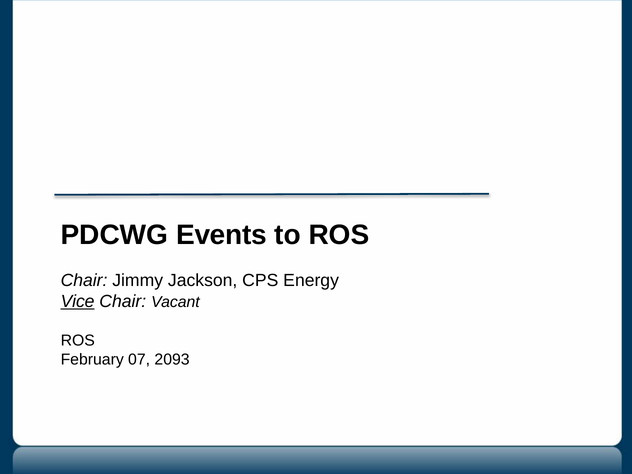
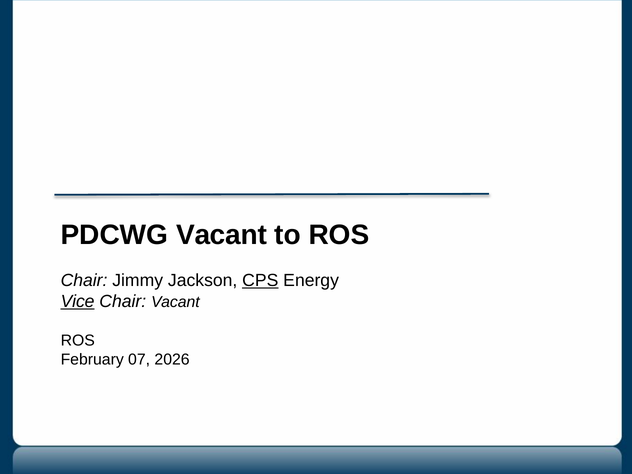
PDCWG Events: Events -> Vacant (221, 235)
CPS underline: none -> present (260, 281)
2093: 2093 -> 2026 (172, 359)
